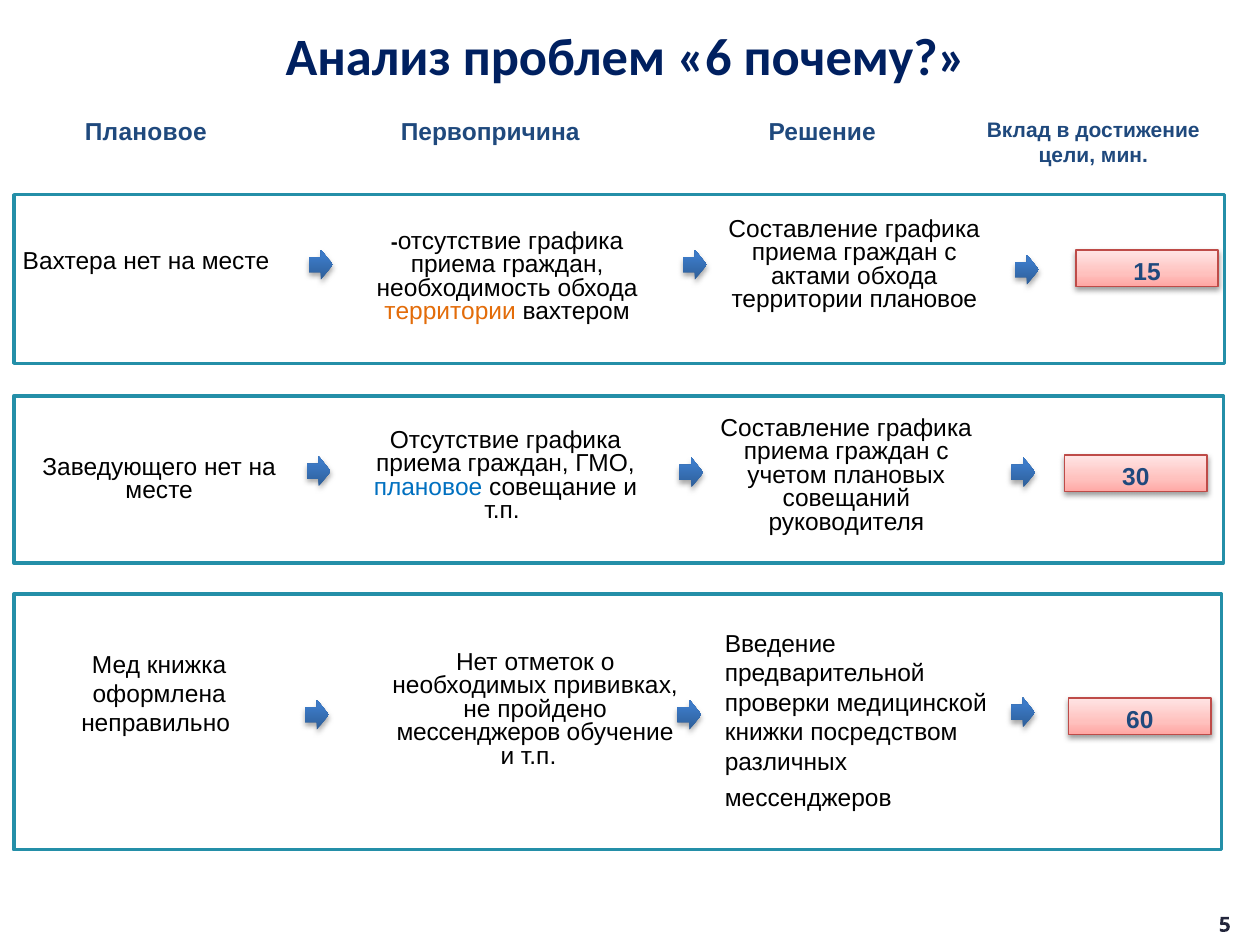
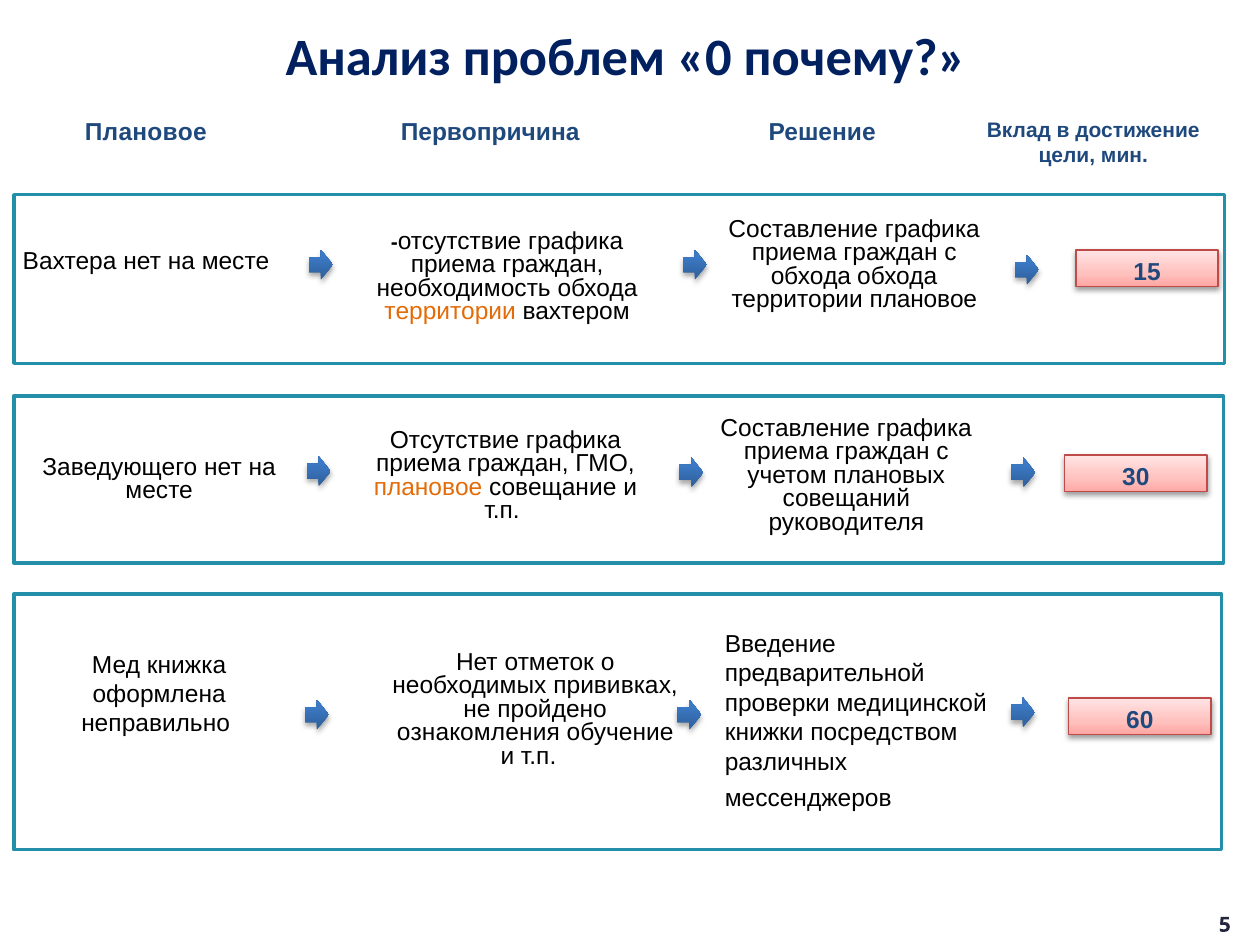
6: 6 -> 0 (704, 59)
актами: актами -> обхода (811, 276)
плановое colour: blue -> orange (428, 487)
мессенджеров: мессенджеров -> ознакомления (478, 732)
